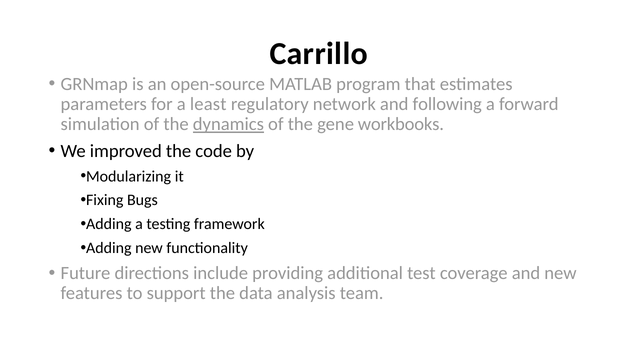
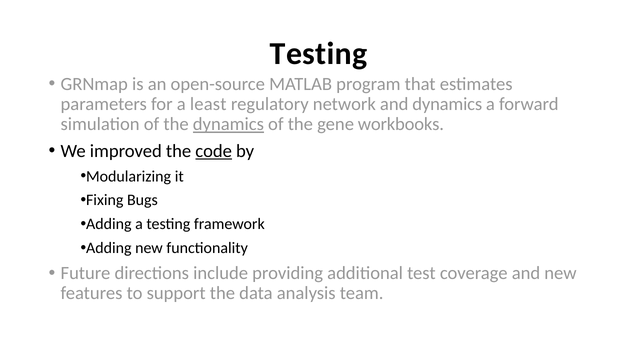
Carrillo: Carrillo -> Testing (319, 54)
and following: following -> dynamics (447, 104)
code underline: none -> present (214, 151)
